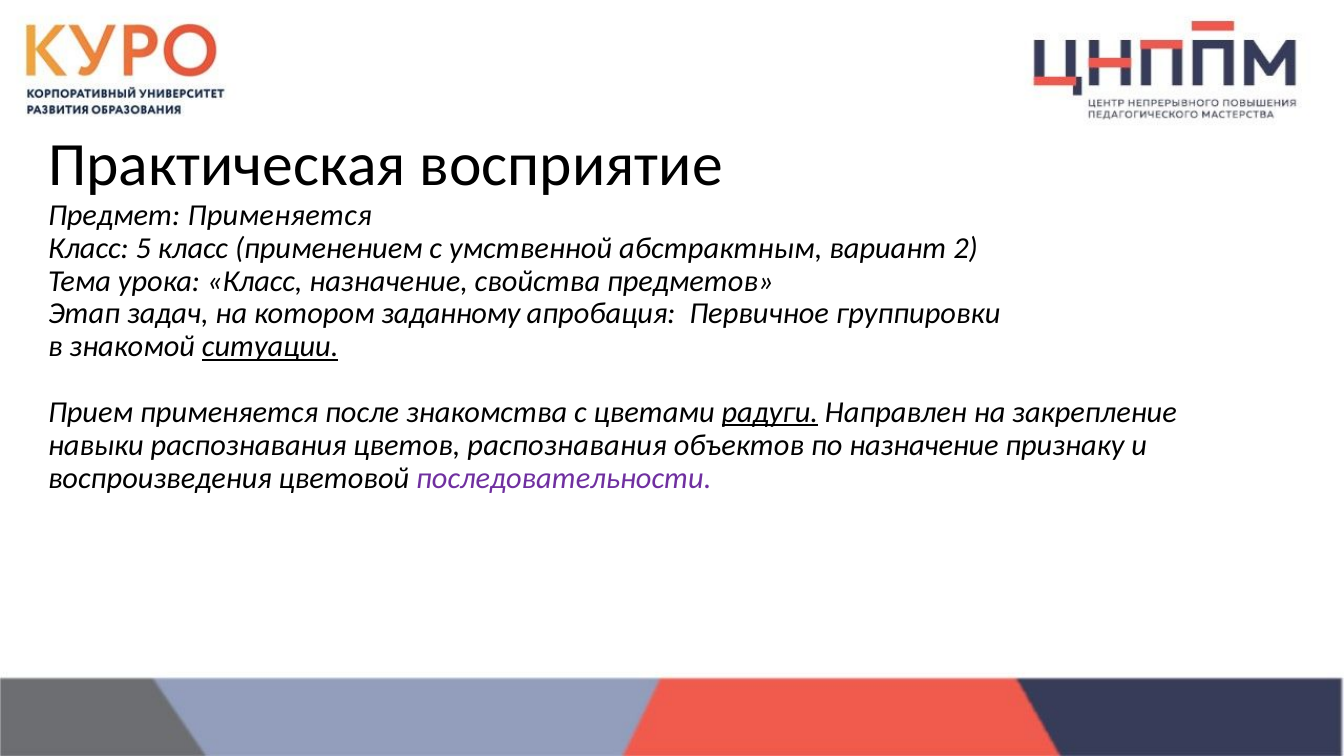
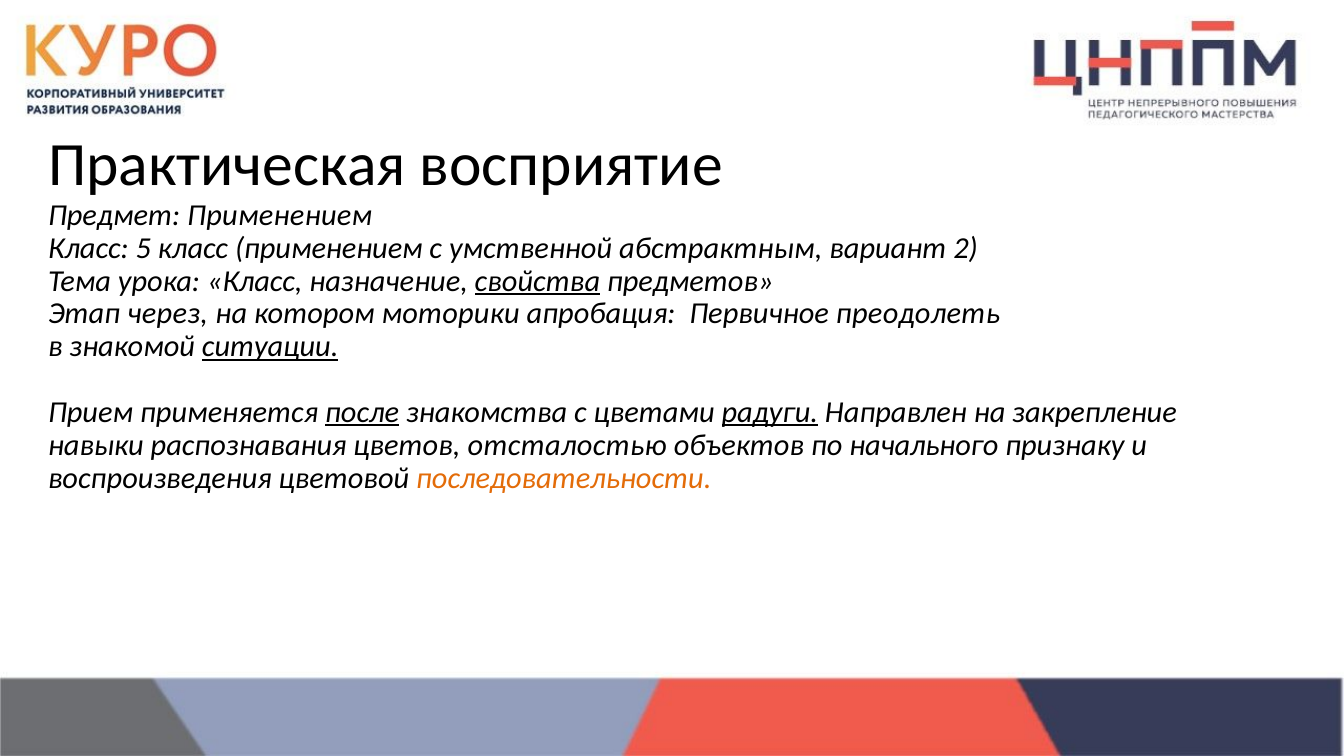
Предмет Применяется: Применяется -> Применением (280, 215)
свойства underline: none -> present (537, 281)
задач: задач -> через (168, 314)
заданному: заданному -> моторики (451, 314)
группировки: группировки -> преодолеть (918, 314)
после underline: none -> present (362, 412)
цветов распознавания: распознавания -> отсталостью (567, 445)
по назначение: назначение -> начального (924, 445)
последовательности colour: purple -> orange (564, 478)
